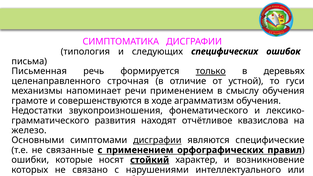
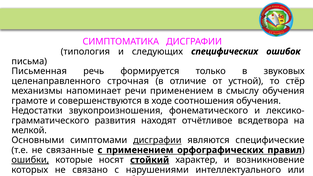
только underline: present -> none (211, 71)
деревьях: деревьях -> звуковых (284, 71)
гуси: гуси -> стёр (295, 81)
аграмматизм: аграмматизм -> соотношения (204, 101)
квазислова: квазислова -> всядетвора (263, 121)
железо: железо -> мелкой (29, 130)
ошибки underline: none -> present (30, 160)
